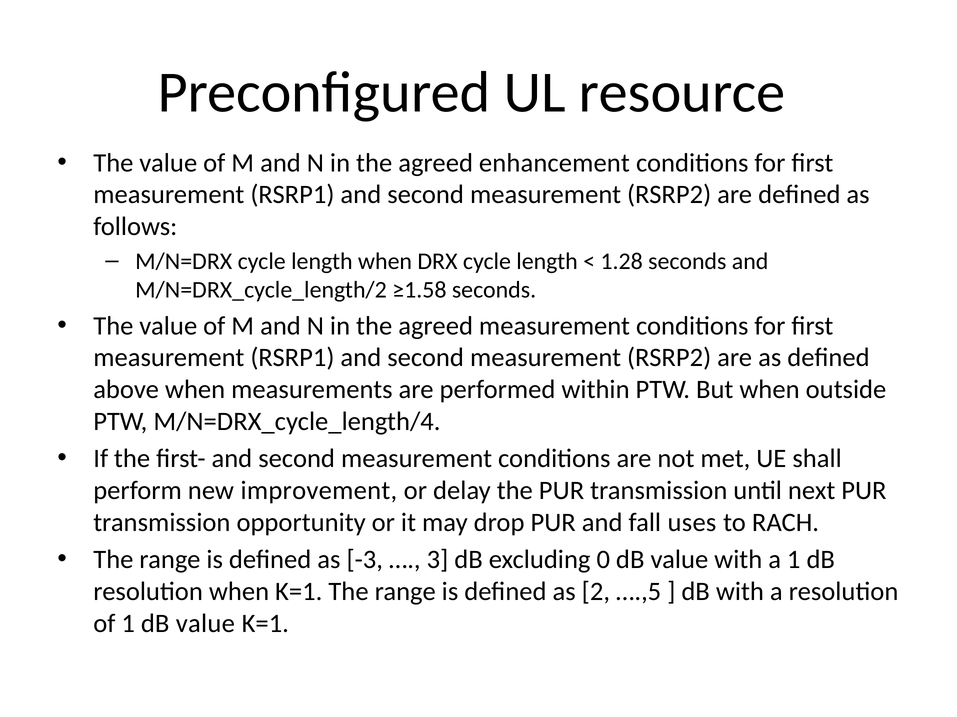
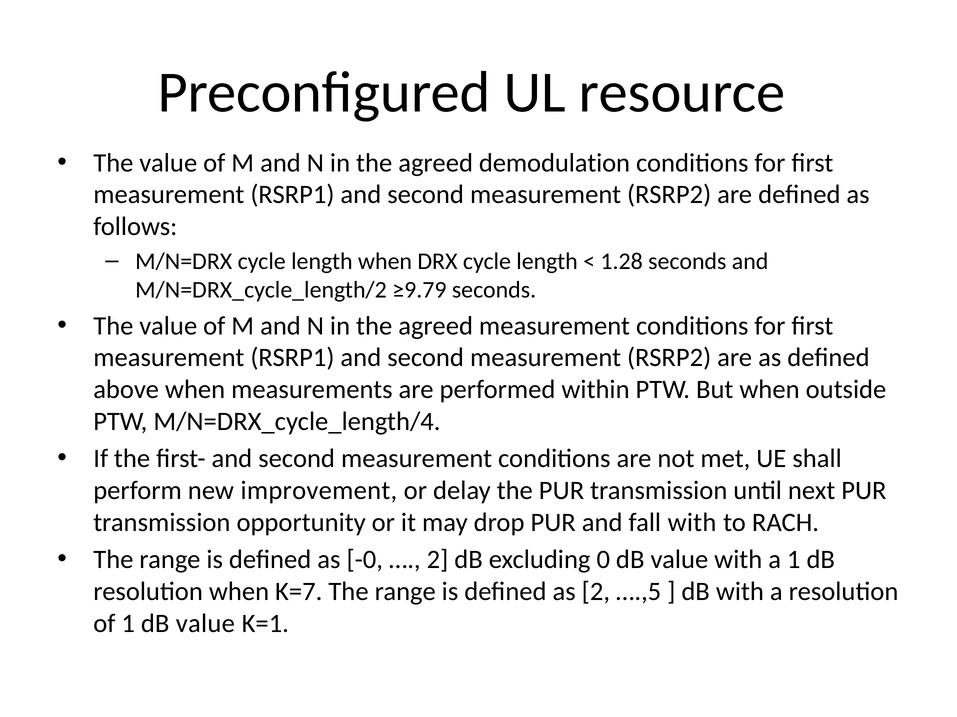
enhancement: enhancement -> demodulation (555, 163)
≥1.58: ≥1.58 -> ≥9.79 (419, 290)
fall uses: uses -> with (692, 523)
-3: -3 -> -0 (365, 560)
3: 3 -> 2 (437, 560)
when K=1: K=1 -> K=7 (299, 592)
